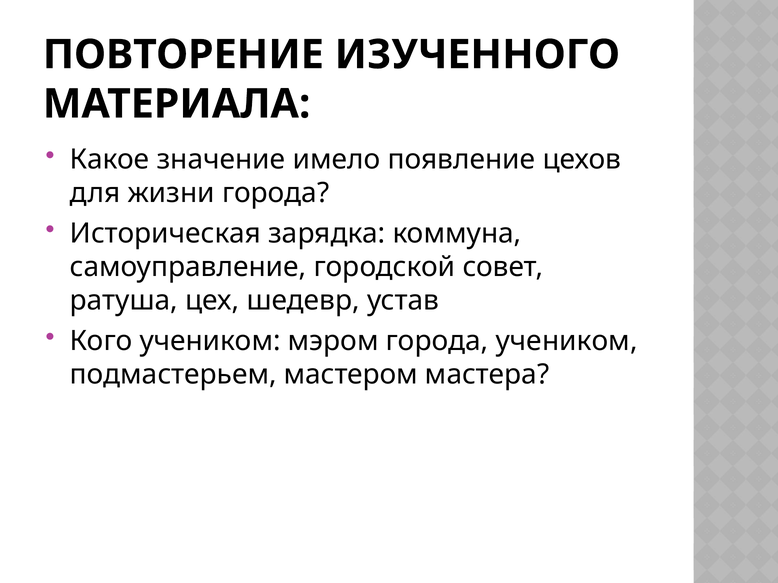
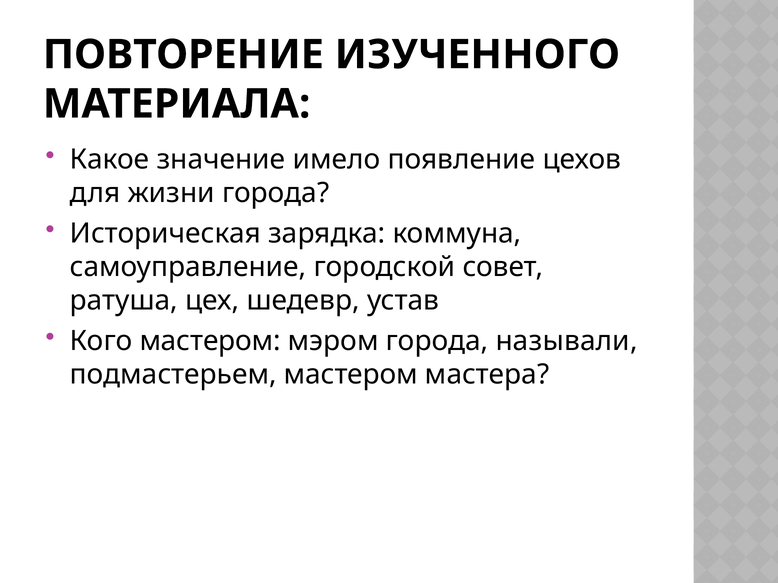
Кого учеником: учеником -> мастером (210, 341)
города учеником: учеником -> называли (567, 341)
